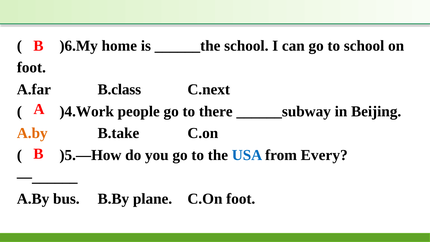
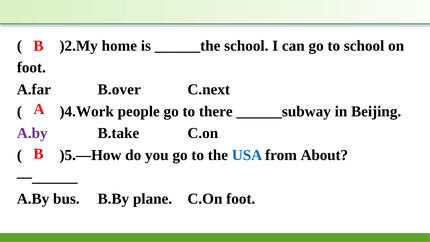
)6.My: )6.My -> )2.My (79, 46)
B.class: B.class -> B.over (119, 89)
A.by colour: orange -> purple (32, 133)
Every: Every -> About (324, 155)
